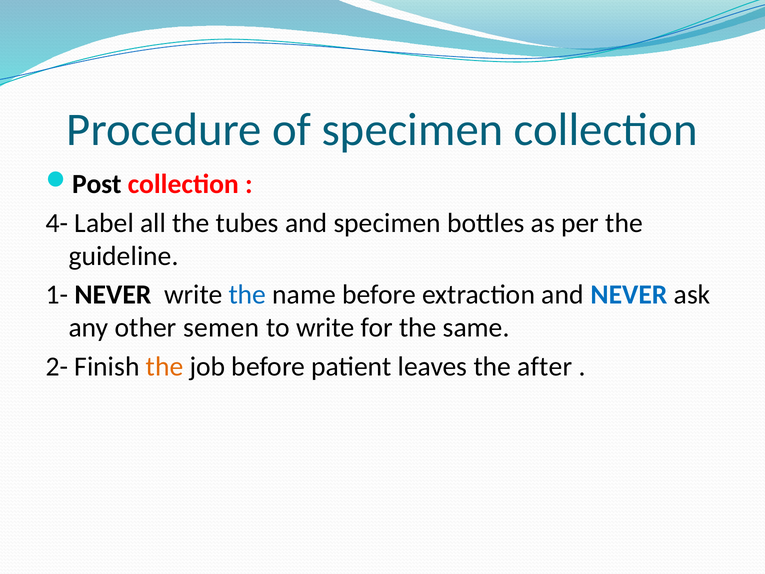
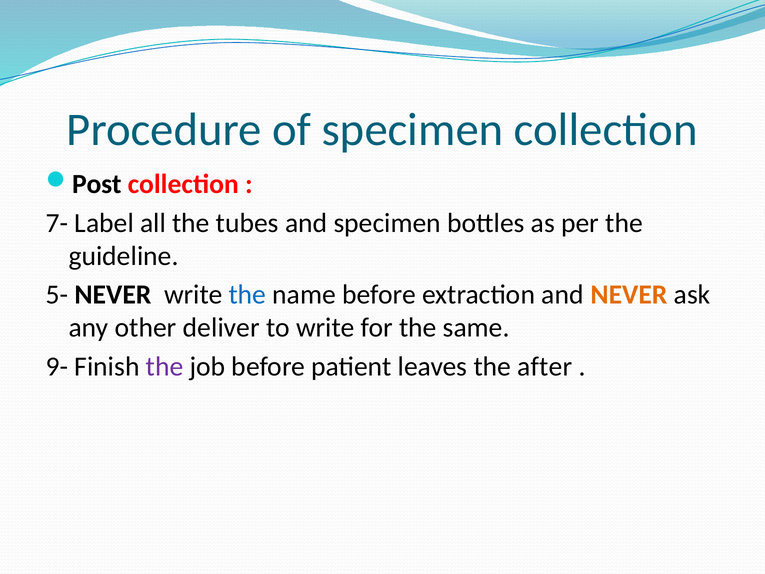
4-: 4- -> 7- (57, 223)
1-: 1- -> 5- (57, 295)
NEVER colour: blue -> orange (629, 295)
semen: semen -> deliver (221, 328)
2-: 2- -> 9- (57, 366)
the colour: orange -> purple (165, 366)
